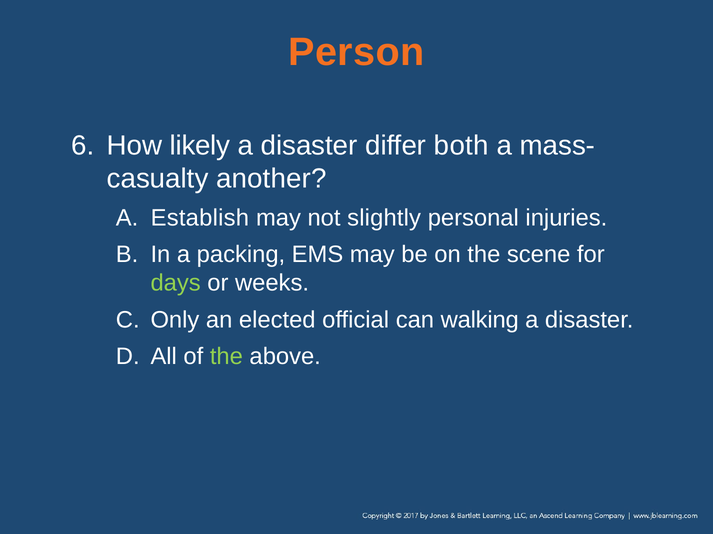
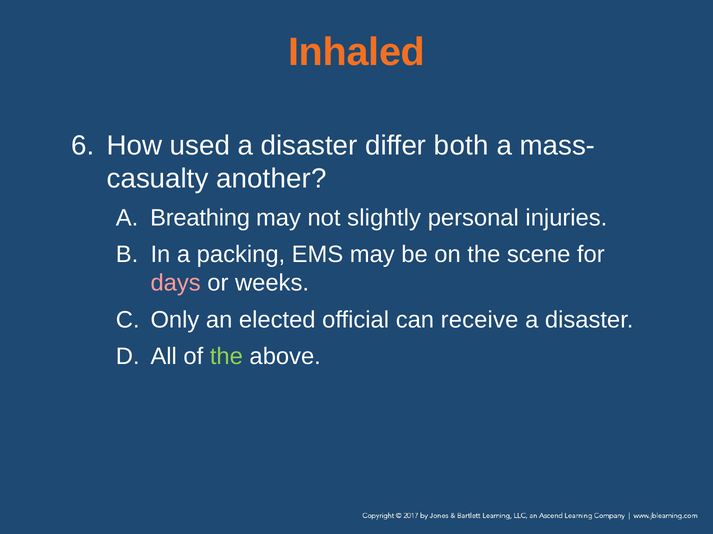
Person: Person -> Inhaled (357, 53)
likely: likely -> used (200, 146)
Establish: Establish -> Breathing (200, 218)
days colour: light green -> pink (176, 283)
walking: walking -> receive (480, 320)
